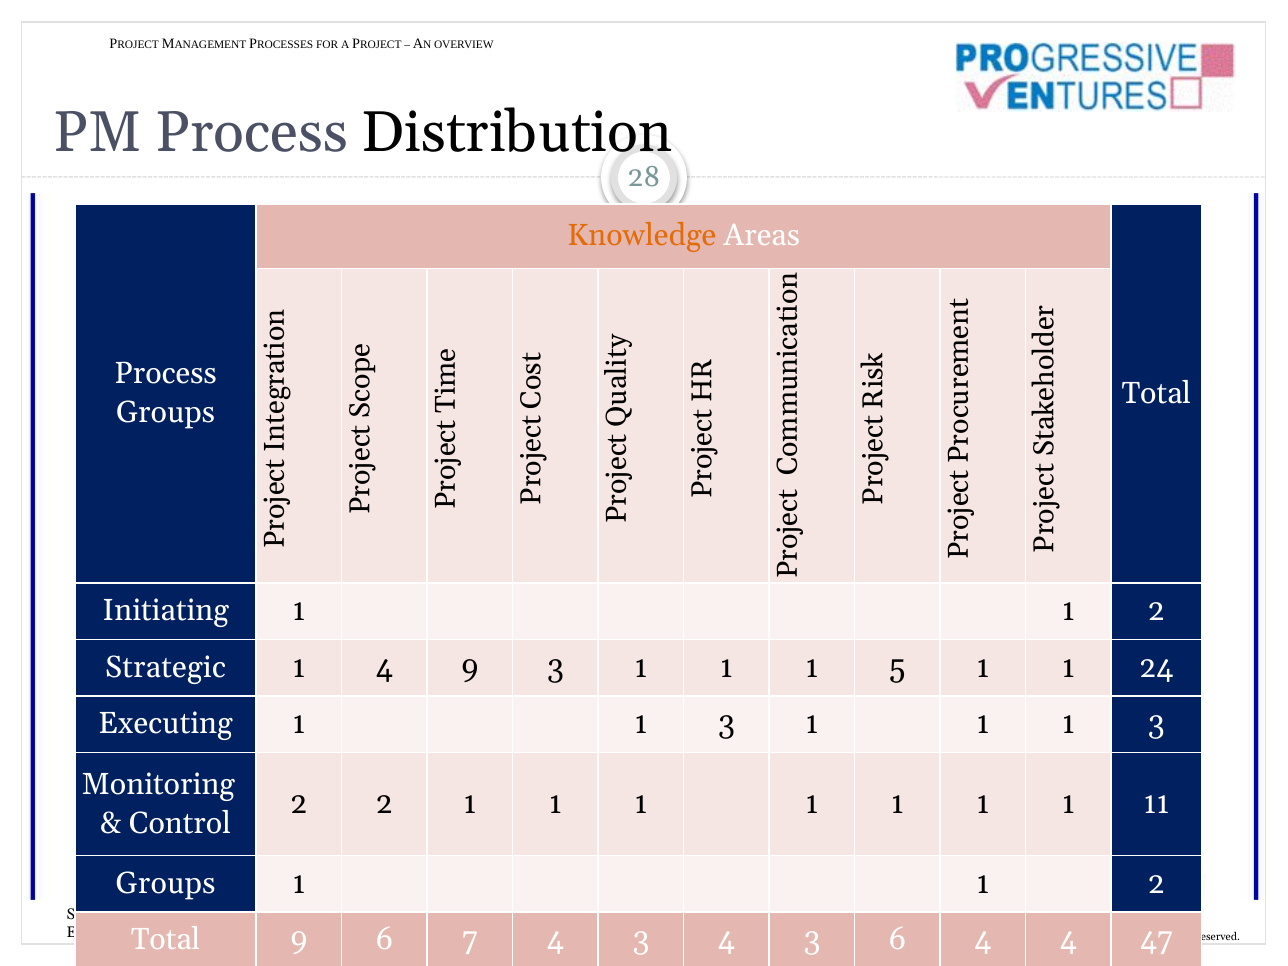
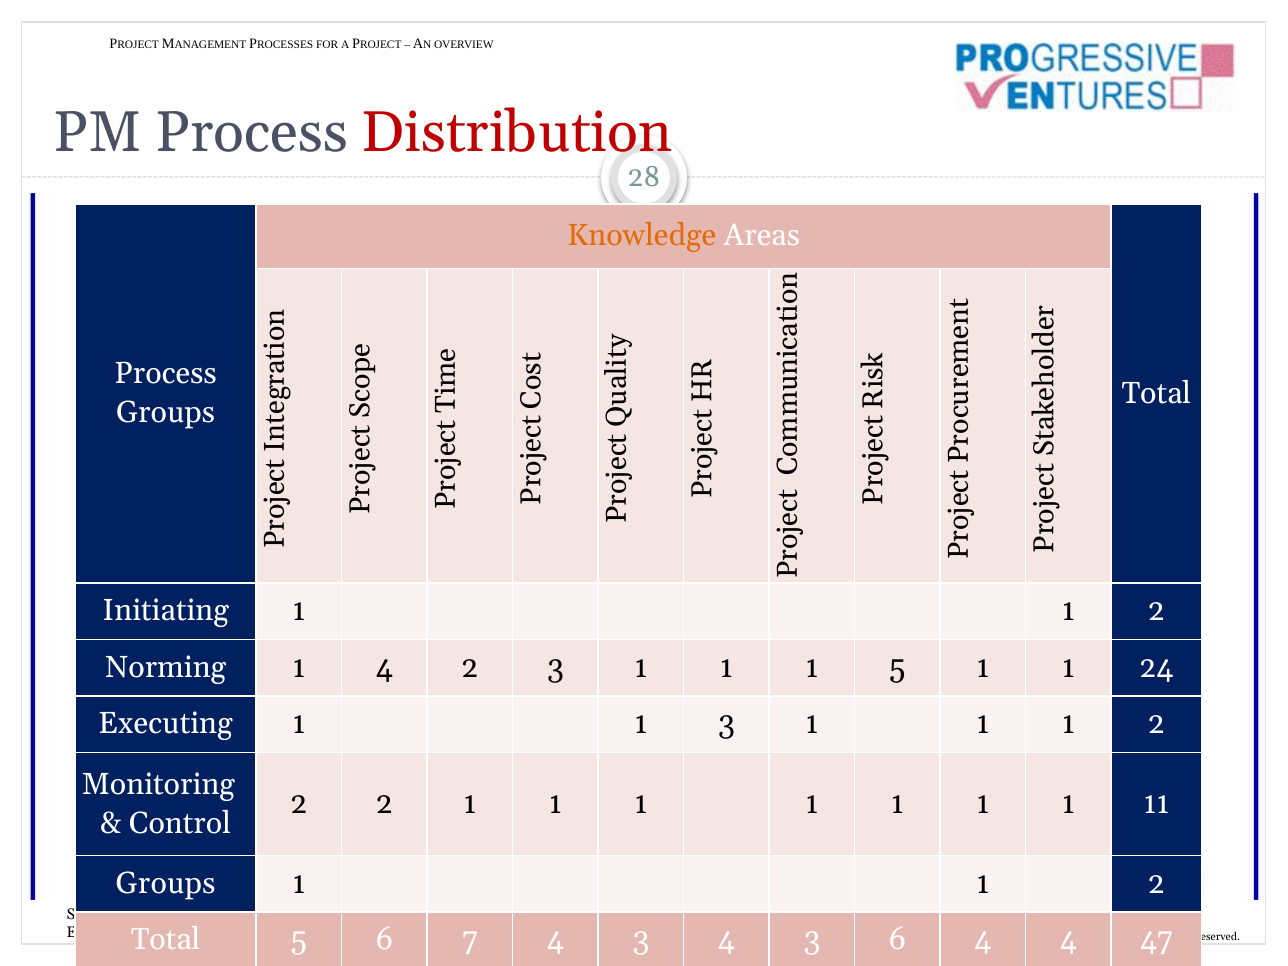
Distribution colour: black -> red (517, 133)
Strategic: Strategic -> Norming (166, 667)
4 9: 9 -> 2 (470, 667)
1 1 1 3: 3 -> 2 (1156, 724)
Total 9: 9 -> 5 (299, 940)
